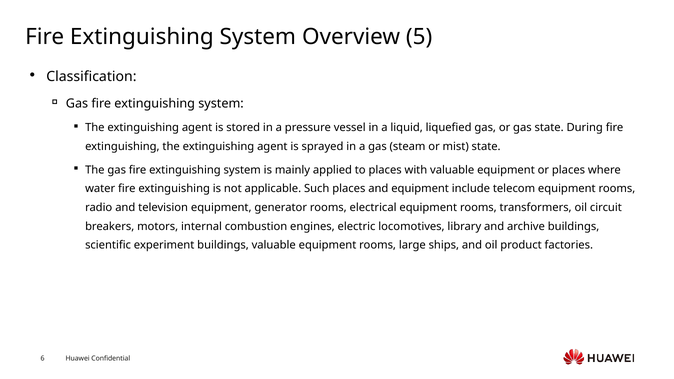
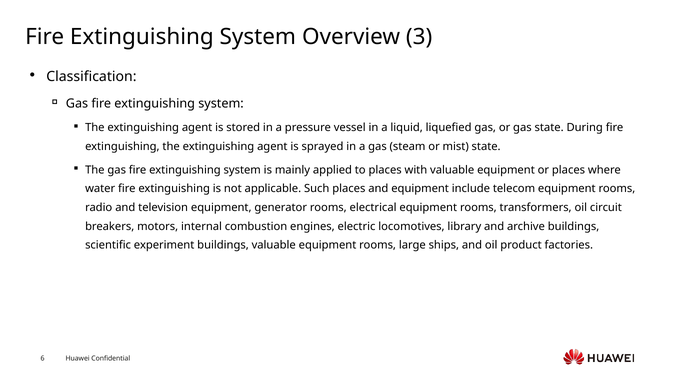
5: 5 -> 3 (419, 37)
